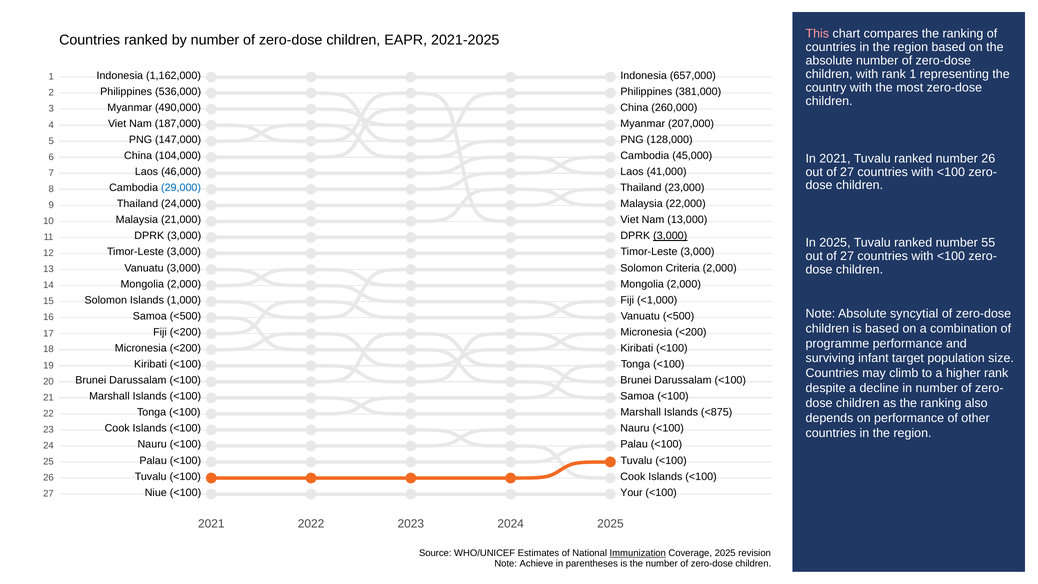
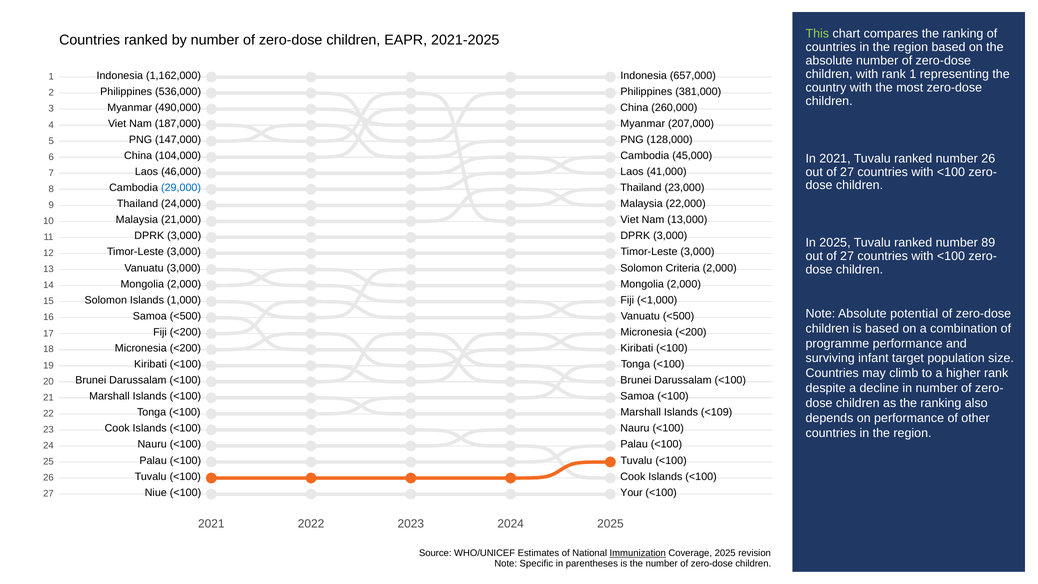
This colour: pink -> light green (817, 34)
3,000 underline: present -> none (670, 236)
55: 55 -> 89 (988, 243)
syncytial: syncytial -> potential (914, 314)
<875: <875 -> <109 (717, 412)
Achieve: Achieve -> Specific (536, 563)
